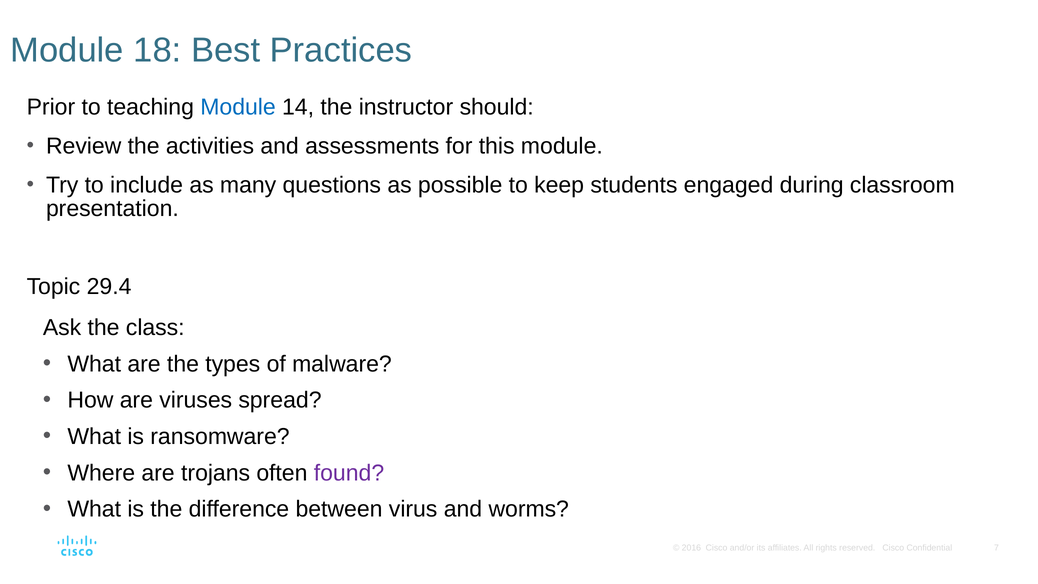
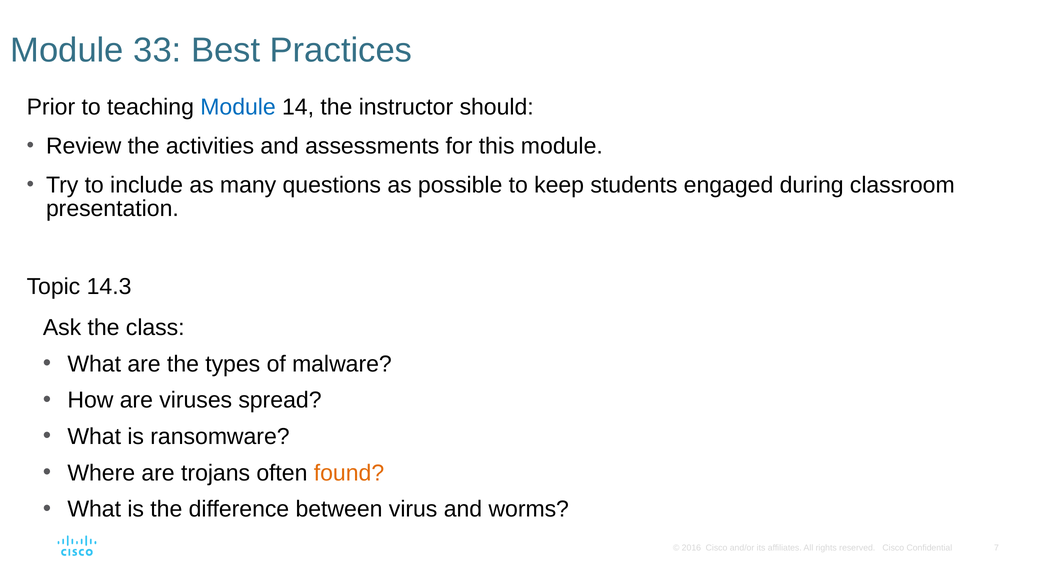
18: 18 -> 33 (157, 50)
29.4: 29.4 -> 14.3 (109, 287)
found colour: purple -> orange (349, 473)
